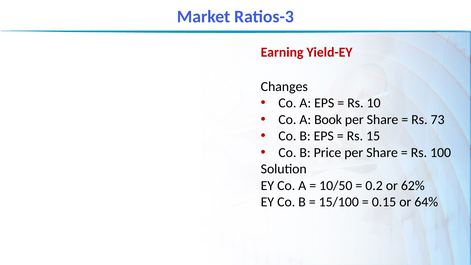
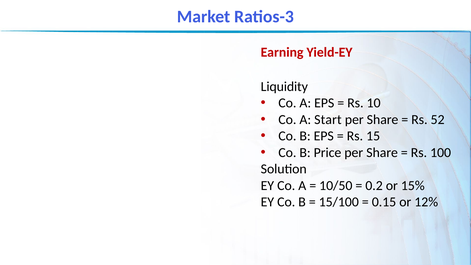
Changes: Changes -> Liquidity (284, 87)
Book: Book -> Start (328, 120)
73: 73 -> 52 (438, 120)
62%: 62% -> 15% (413, 186)
64%: 64% -> 12% (426, 202)
